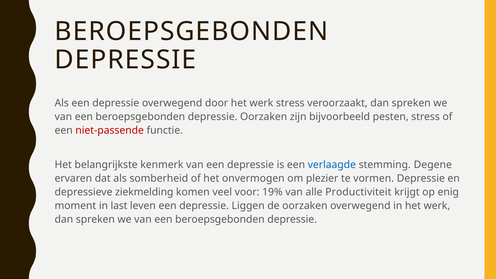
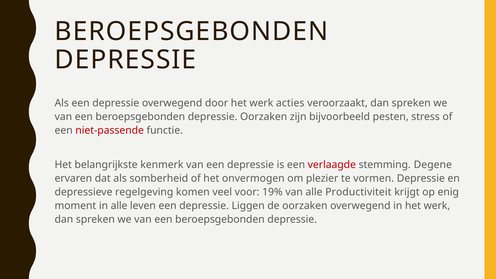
werk stress: stress -> acties (290, 103)
verlaagde colour: blue -> red (332, 165)
ziekmelding: ziekmelding -> regelgeving (144, 192)
in last: last -> alle (119, 206)
